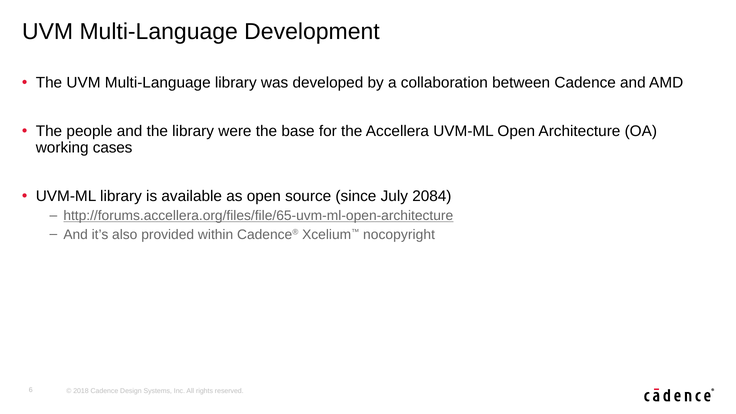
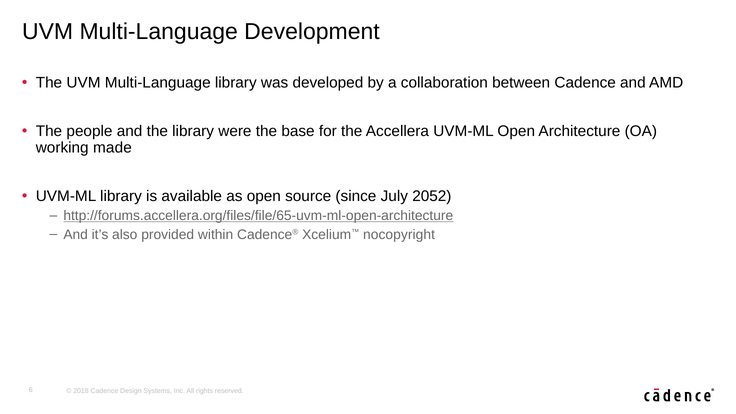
cases: cases -> made (112, 148)
2084: 2084 -> 2052 (432, 196)
